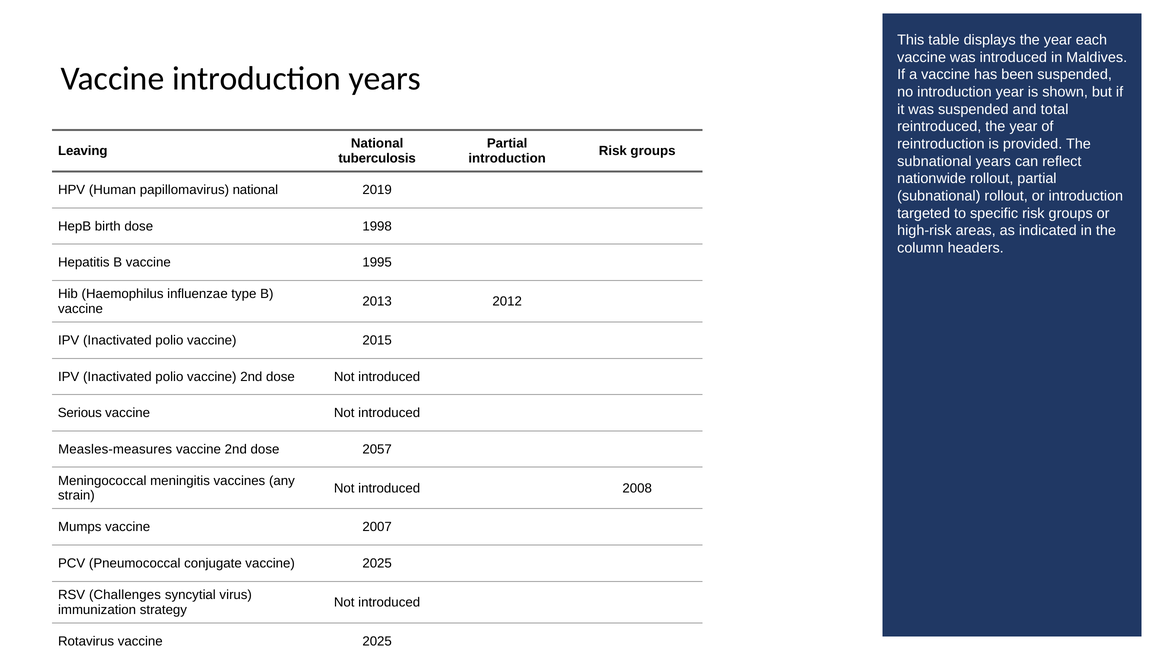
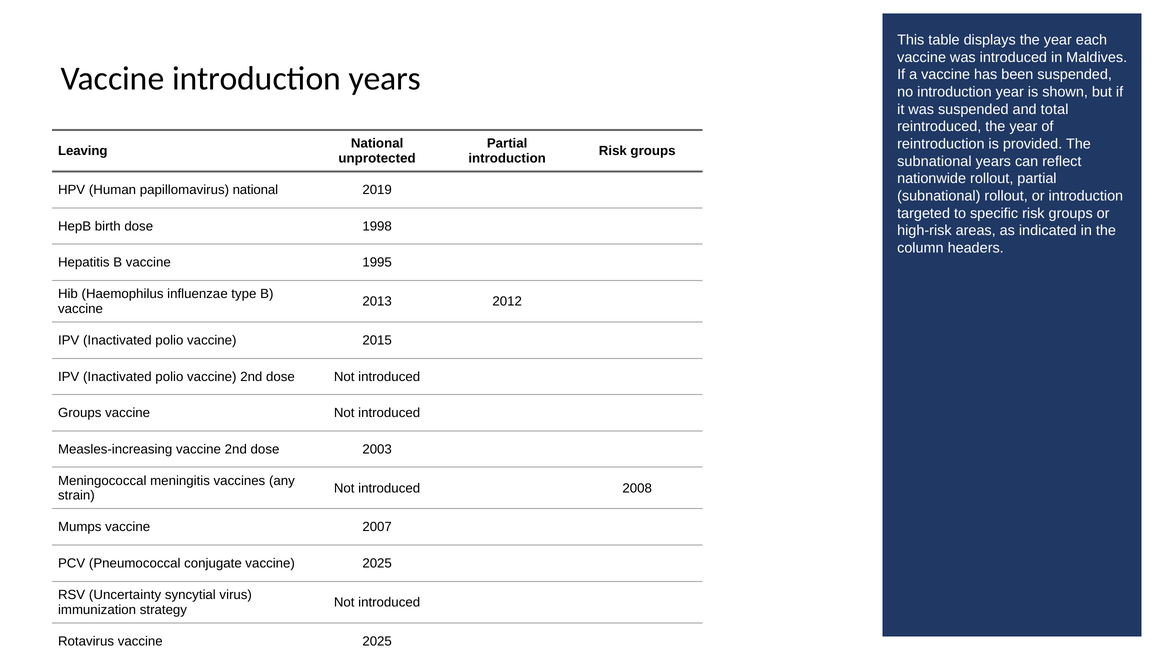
tuberculosis: tuberculosis -> unprotected (377, 158)
Serious: Serious -> Groups (80, 413)
Measles-measures: Measles-measures -> Measles-increasing (115, 449)
2057: 2057 -> 2003 (377, 449)
Challenges: Challenges -> Uncertainty (125, 595)
